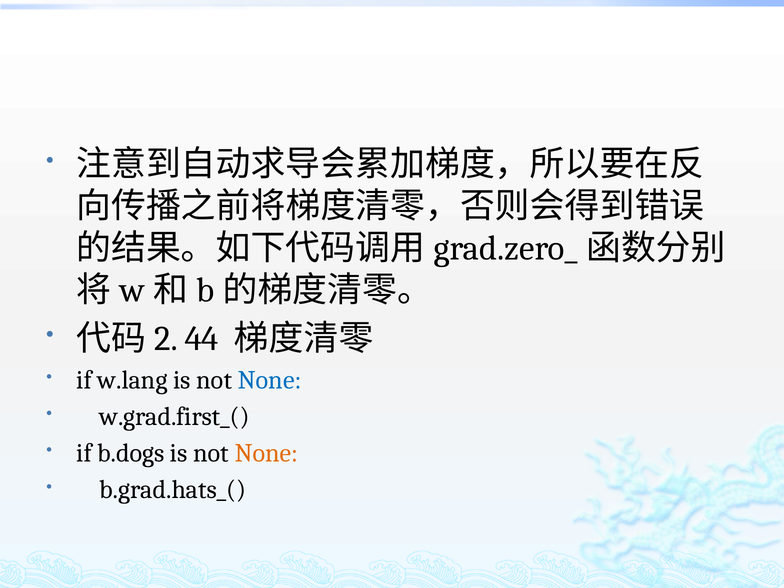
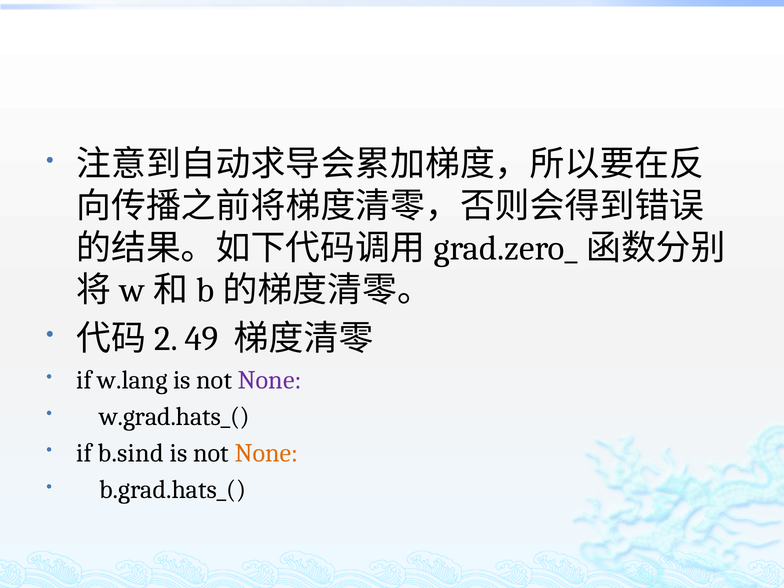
44: 44 -> 49 (201, 339)
None colour: blue -> purple (270, 380)
w.grad.first_(: w.grad.first_( -> w.grad.hats_( (175, 417)
b.dogs: b.dogs -> b.sind (131, 453)
